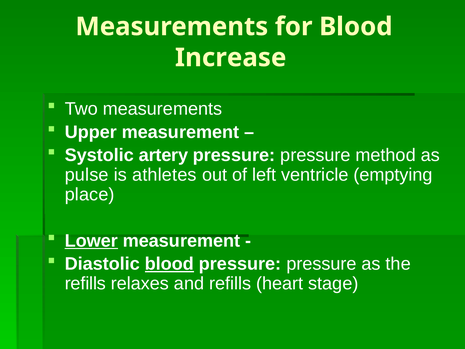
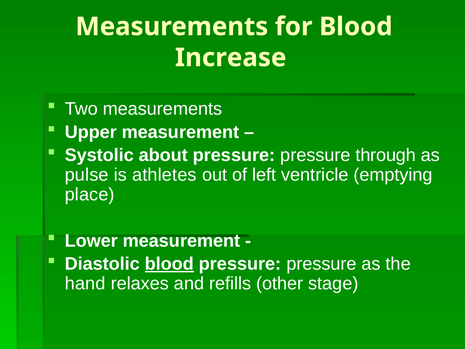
artery: artery -> about (163, 155)
method: method -> through (386, 155)
Lower underline: present -> none (91, 241)
refills: refills -> hand (85, 283)
heart: heart -> other (280, 283)
